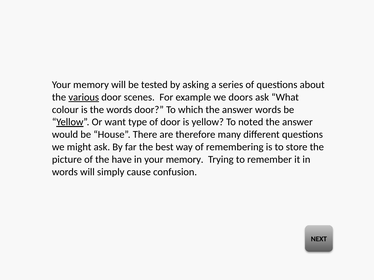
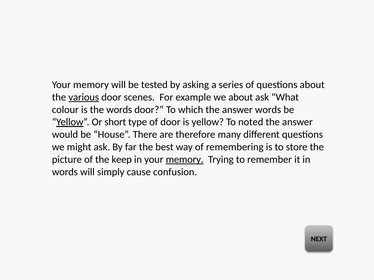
we doors: doors -> about (241, 97)
want: want -> short (115, 122)
have: have -> keep (122, 160)
memory underline: none -> present (185, 160)
